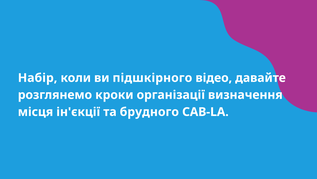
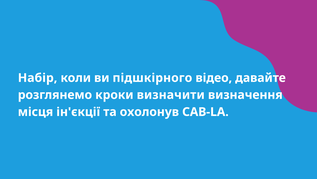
організації: організації -> визначити (171, 95)
брудного: брудного -> охолонув (149, 112)
